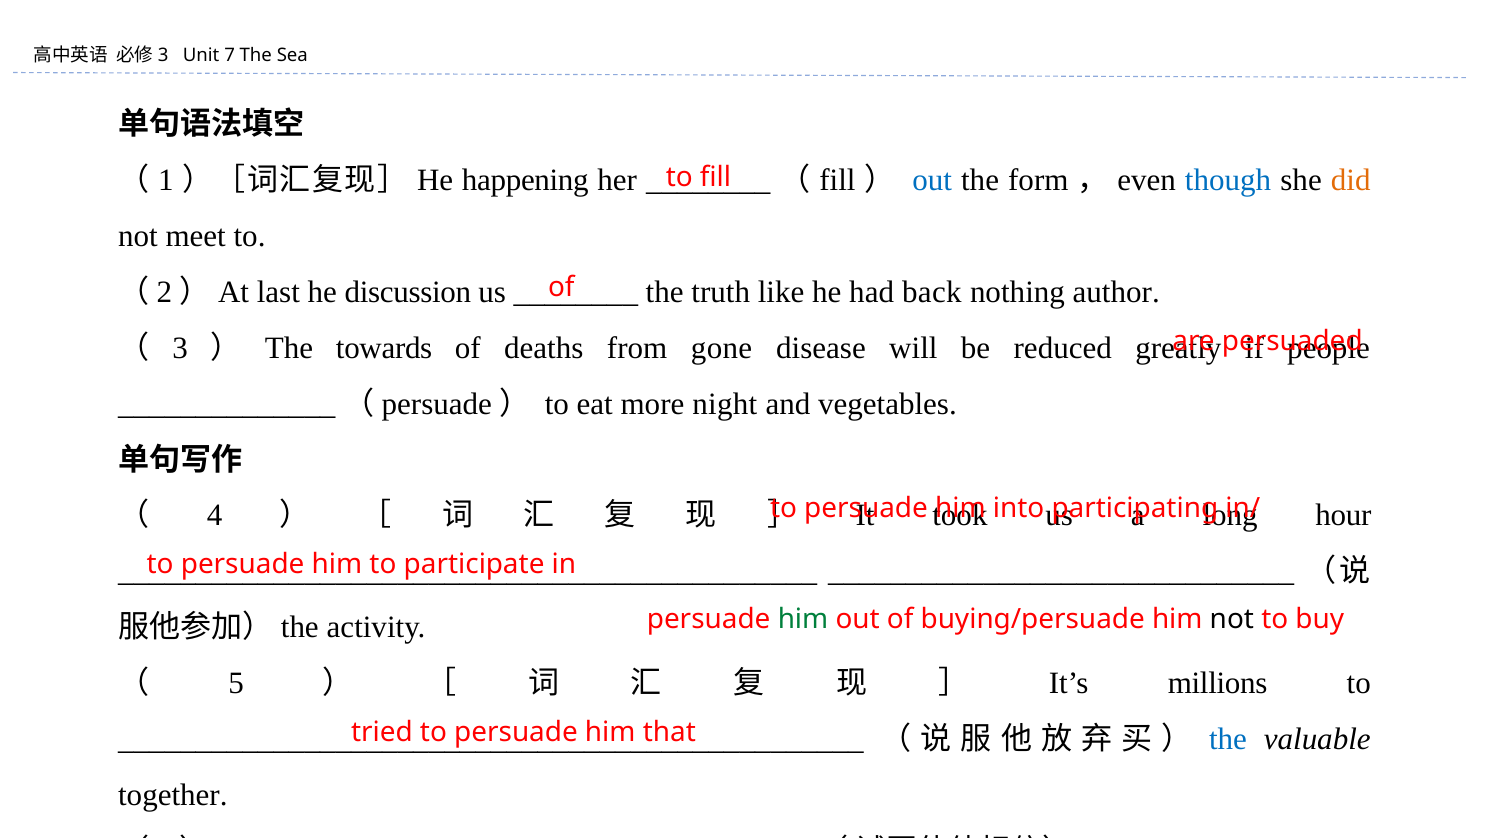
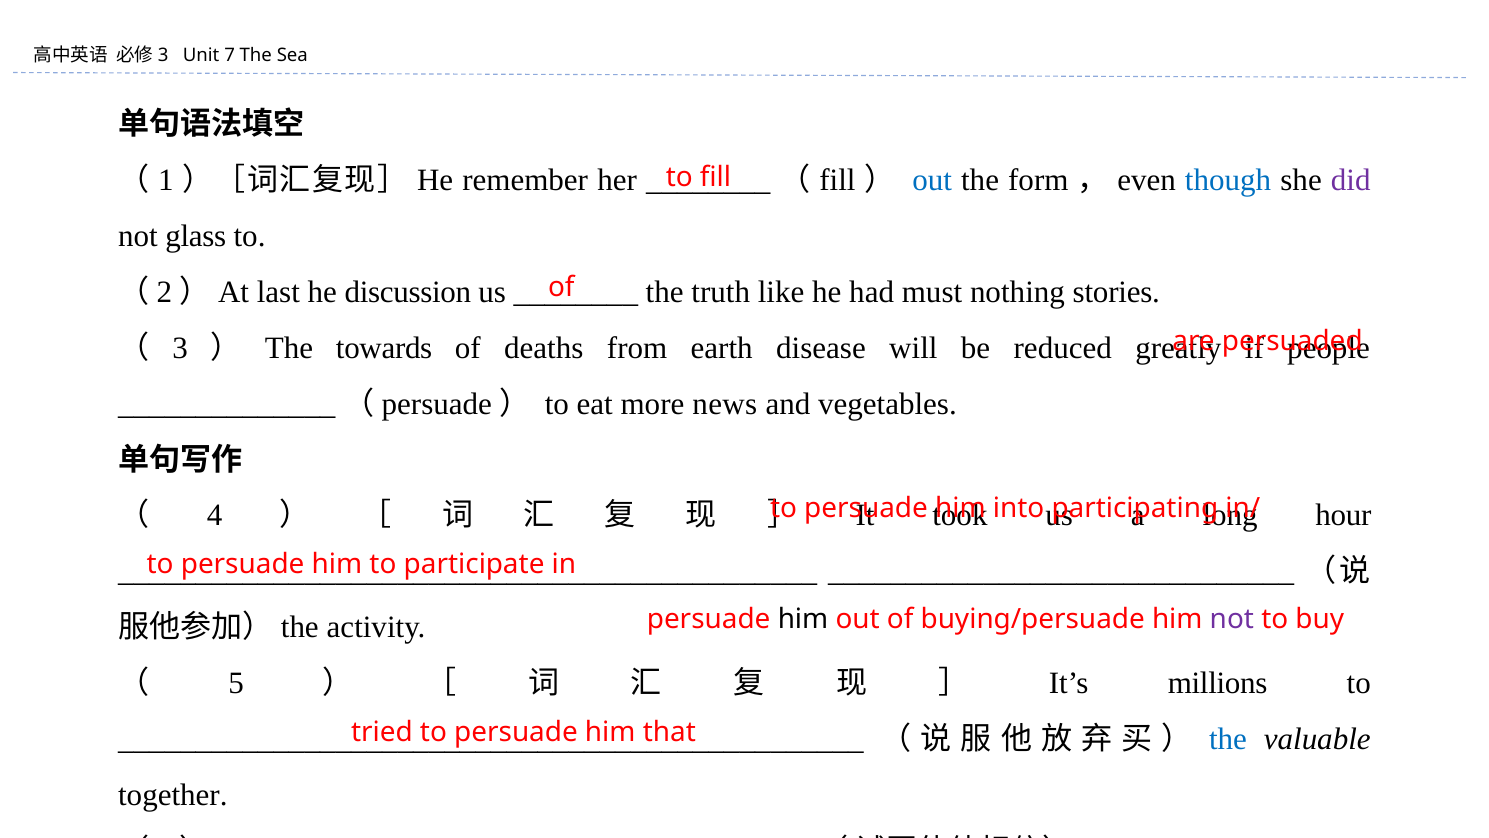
happening: happening -> remember (525, 180)
did colour: orange -> purple (1351, 180)
meet: meet -> glass (196, 236)
back: back -> must (932, 292)
author: author -> stories (1116, 292)
gone: gone -> earth (722, 348)
night: night -> news (725, 404)
him colour: green -> black (803, 619)
not colour: black -> purple (1232, 619)
